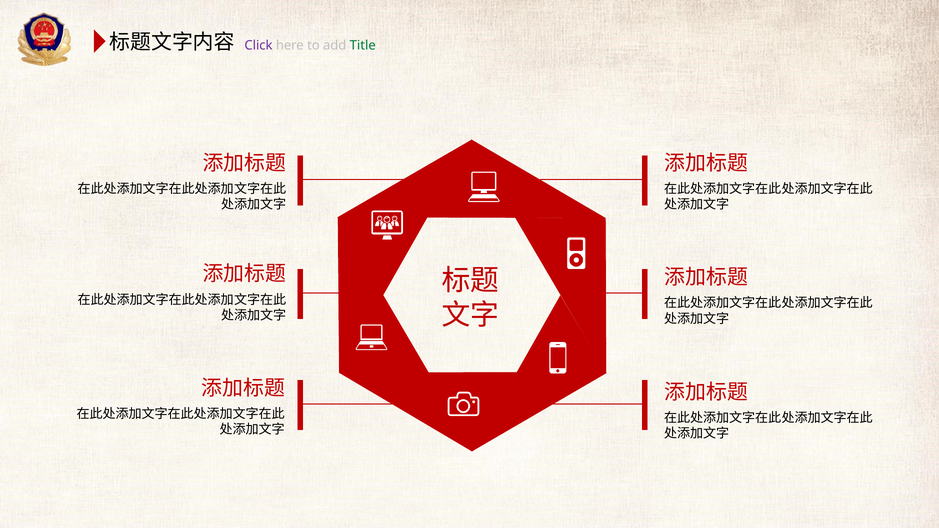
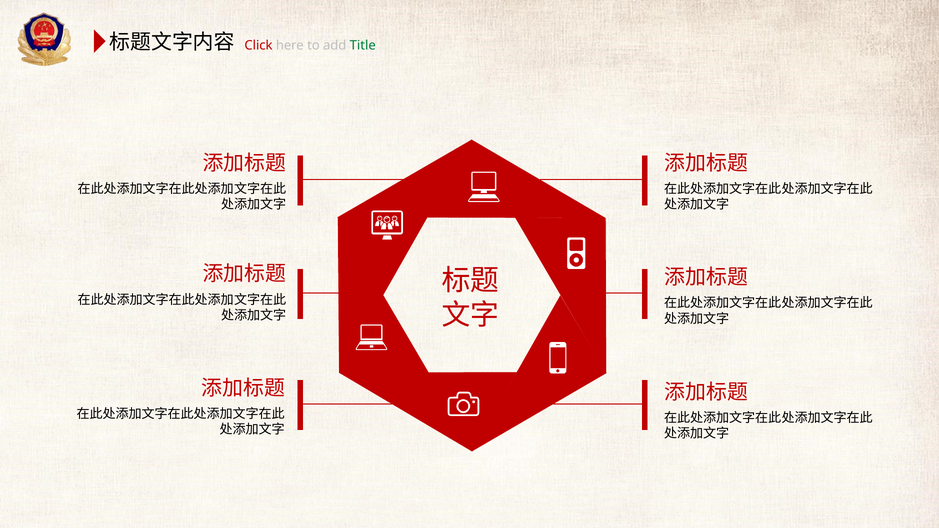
Click colour: purple -> red (259, 45)
